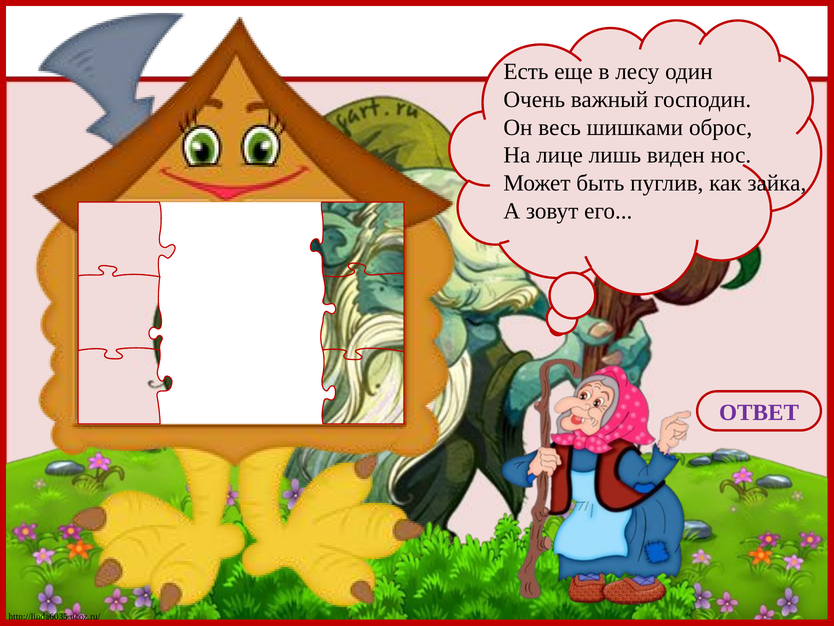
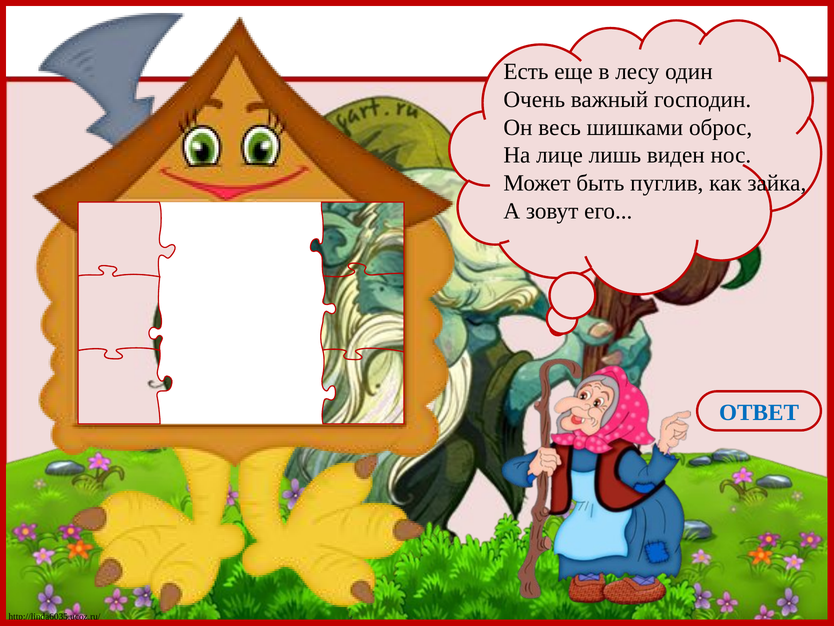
ОТВЕТ colour: purple -> blue (759, 412)
